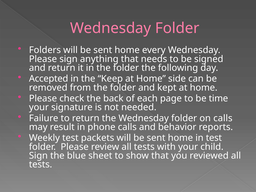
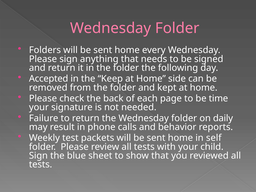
on calls: calls -> daily (223, 118)
in test: test -> self (214, 138)
